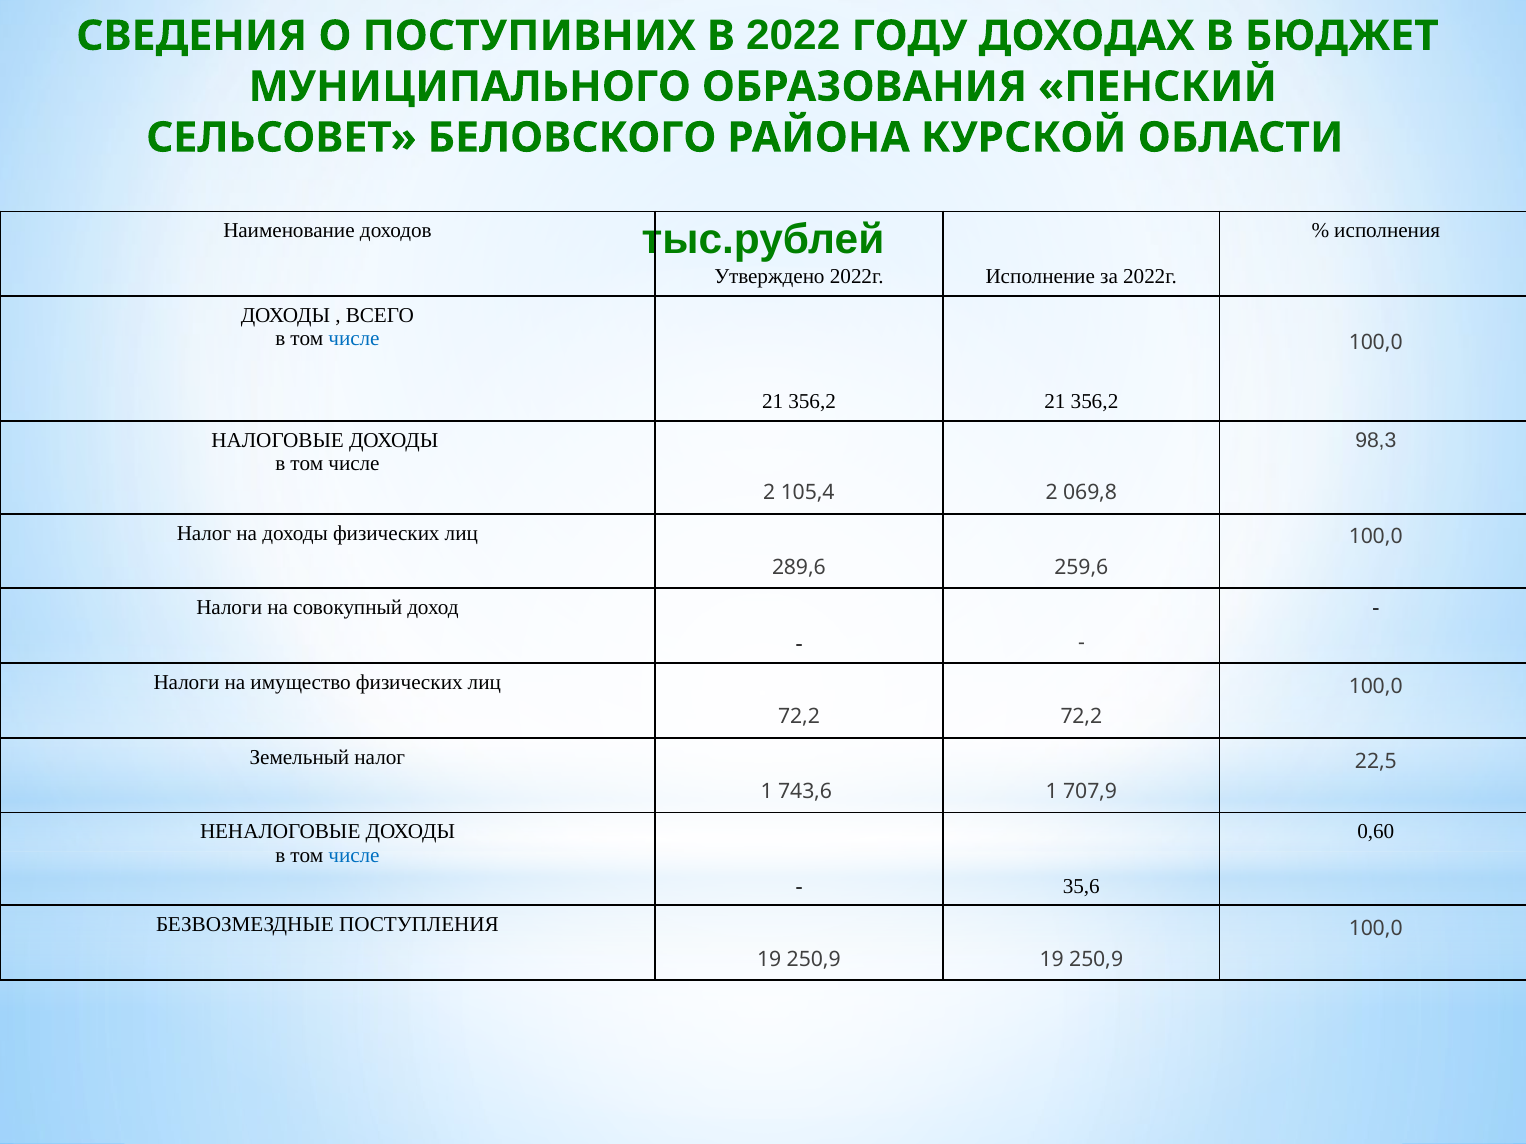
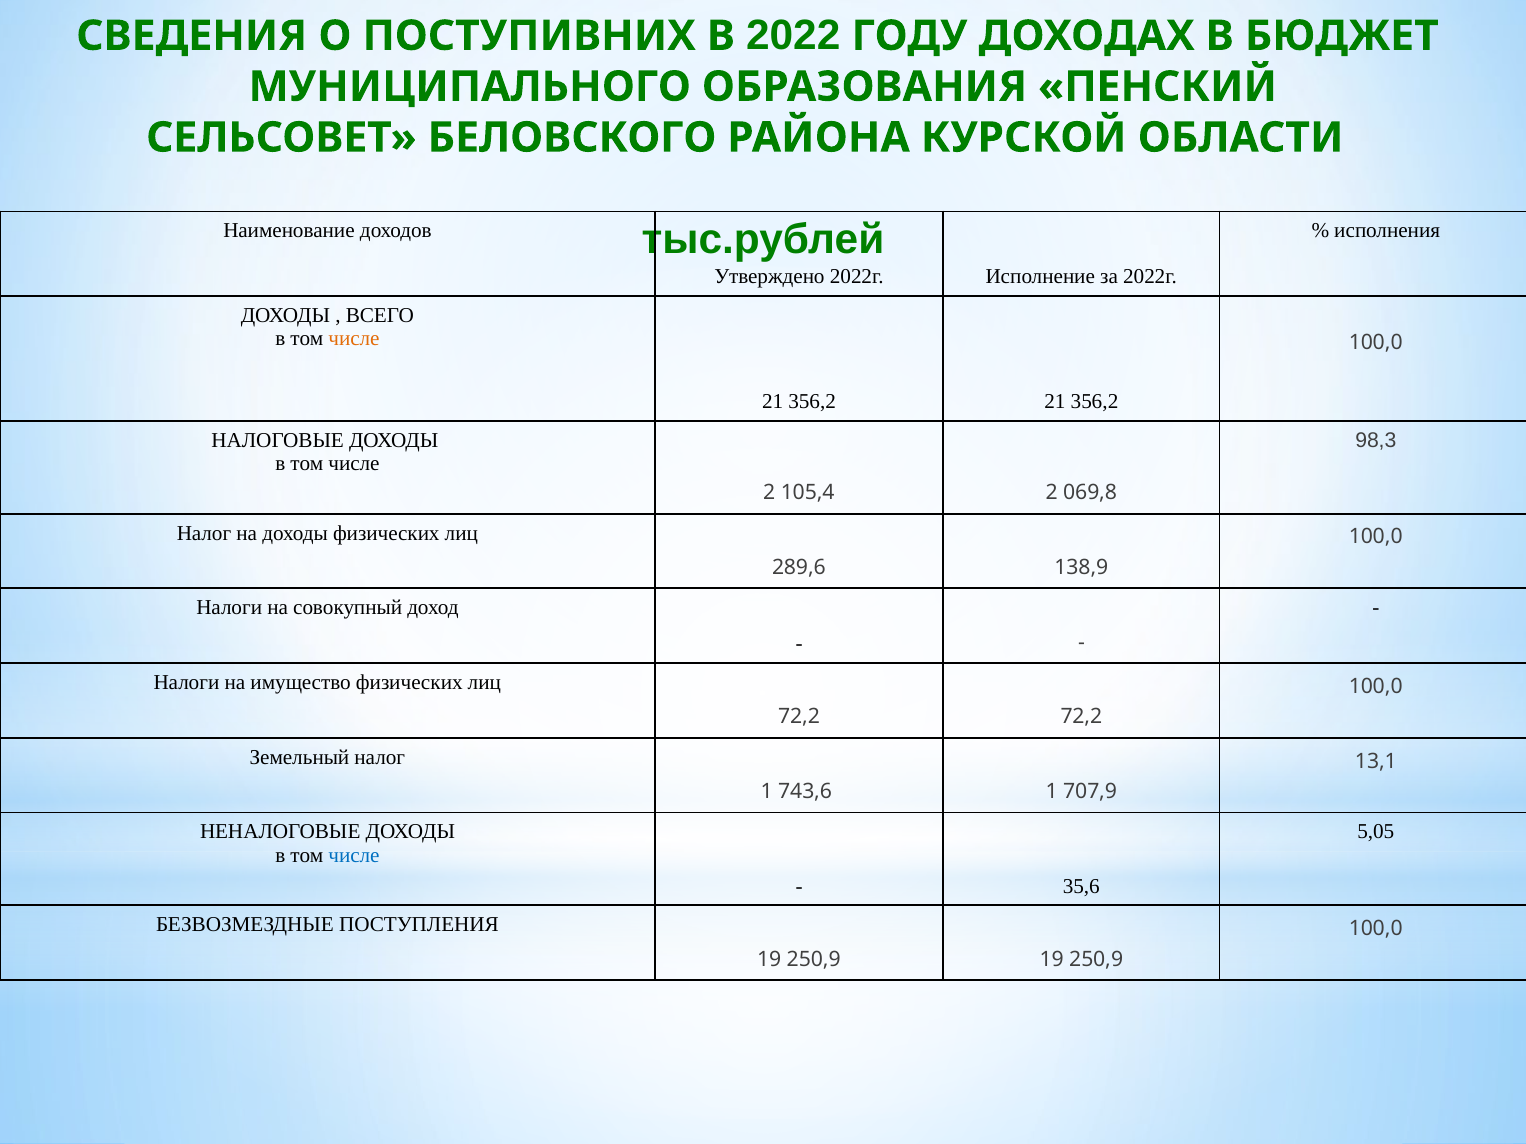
числе colour: blue -> orange (354, 339)
259,6: 259,6 -> 138,9 (1081, 568)
22,5: 22,5 -> 13,1 (1376, 761)
0,60: 0,60 -> 5,05 (1376, 832)
